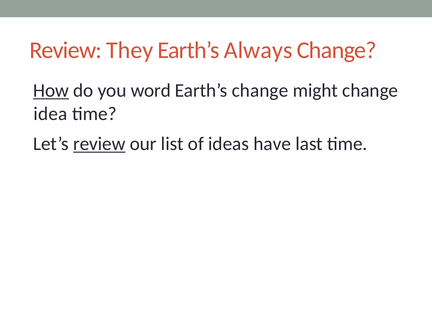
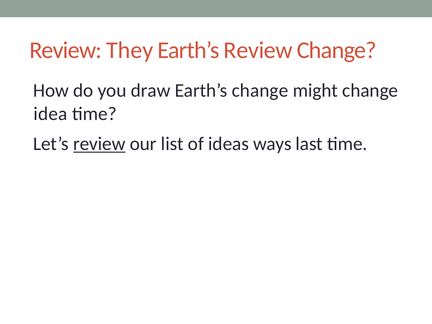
Earth’s Always: Always -> Review (258, 50)
How underline: present -> none (51, 91)
word: word -> draw (151, 91)
have: have -> ways (272, 144)
